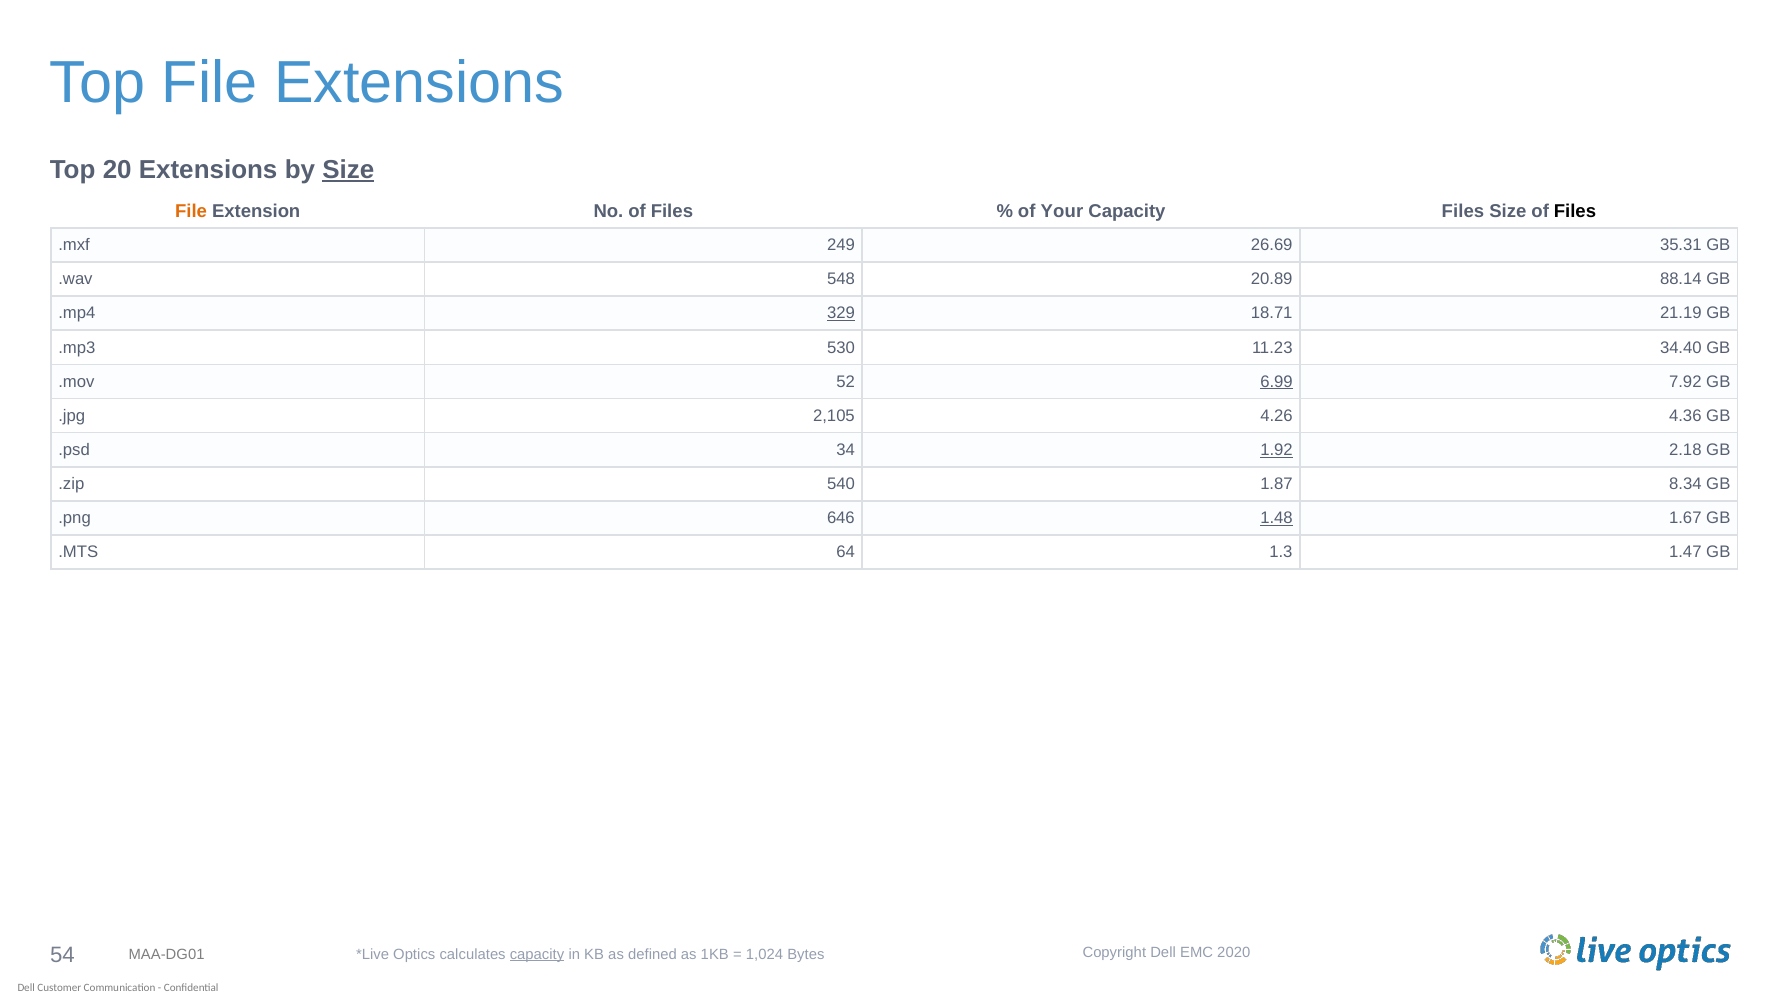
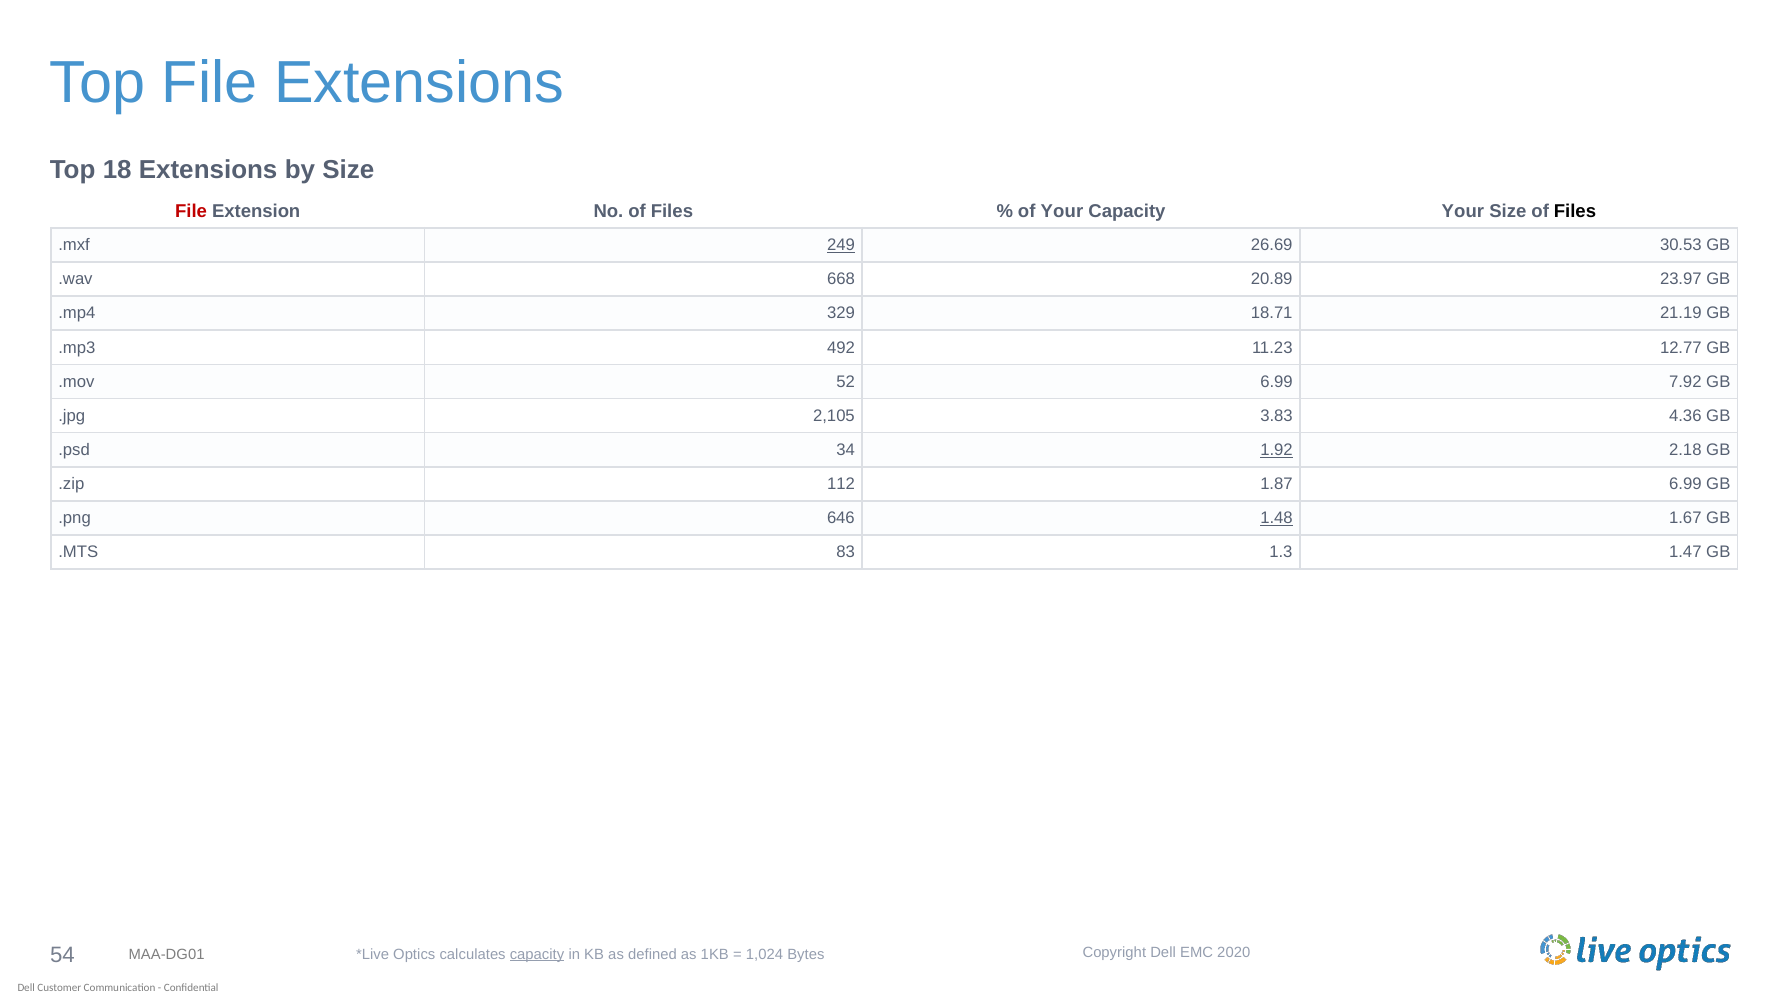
20: 20 -> 18 (117, 170)
Size underline: present -> none (348, 170)
File colour: orange -> red (191, 211)
Capacity Files: Files -> Your (1463, 211)
249 underline: none -> present (841, 245)
35.31: 35.31 -> 30.53 (1681, 245)
548: 548 -> 668 (841, 279)
88.14: 88.14 -> 23.97 (1681, 279)
329 underline: present -> none (841, 313)
530: 530 -> 492 (841, 348)
34.40: 34.40 -> 12.77 (1681, 348)
6.99 underline: present -> none (1277, 382)
4.26: 4.26 -> 3.83 (1277, 416)
540: 540 -> 112 (841, 484)
1.87 8.34: 8.34 -> 6.99 (1685, 484)
64: 64 -> 83 (846, 553)
